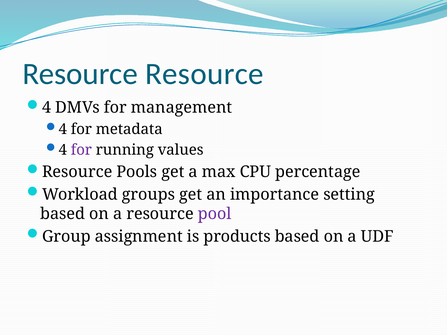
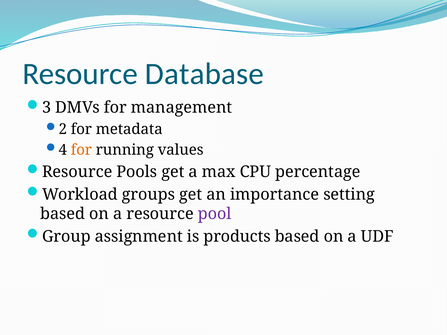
Resource Resource: Resource -> Database (204, 74)
4: 4 -> 3 (47, 108)
4: 4 -> 2 (63, 129)
for colour: purple -> orange (81, 150)
